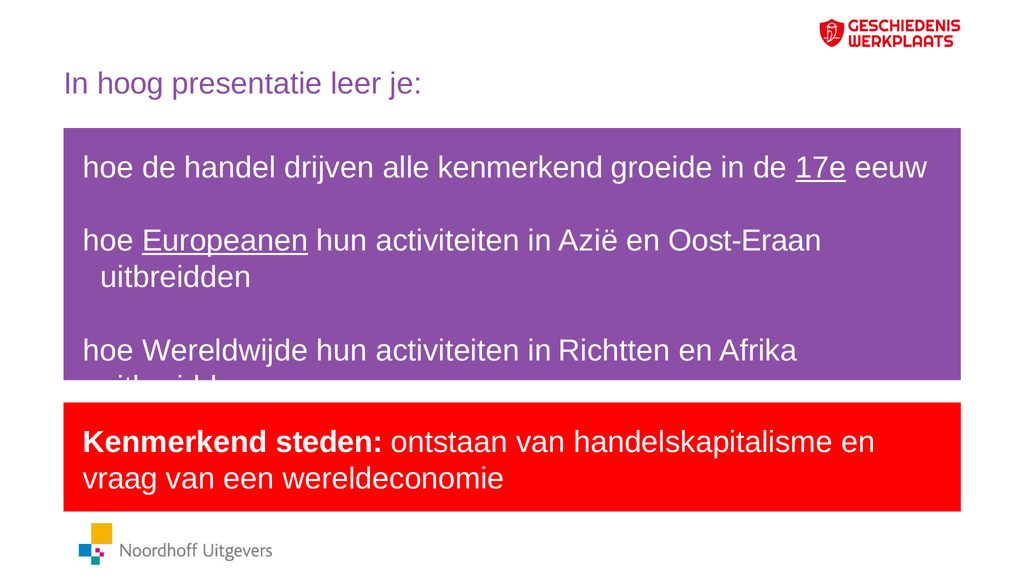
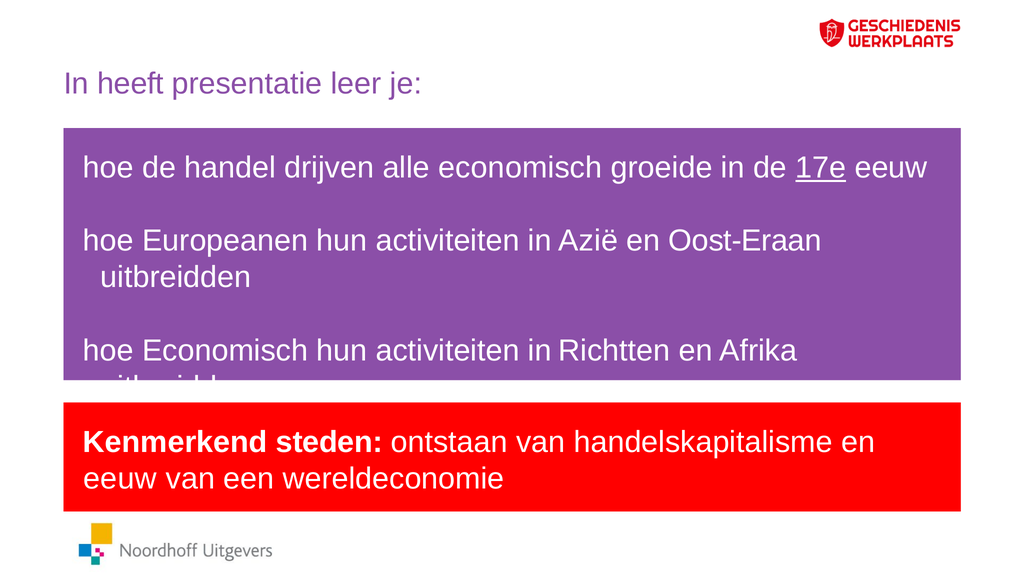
hoog: hoog -> heeft (130, 84)
alle kenmerkend: kenmerkend -> economisch (520, 168)
Europeanen underline: present -> none (225, 241)
hoe Wereldwijde: Wereldwijde -> Economisch (225, 351)
vraag: vraag -> eeuw (120, 479)
